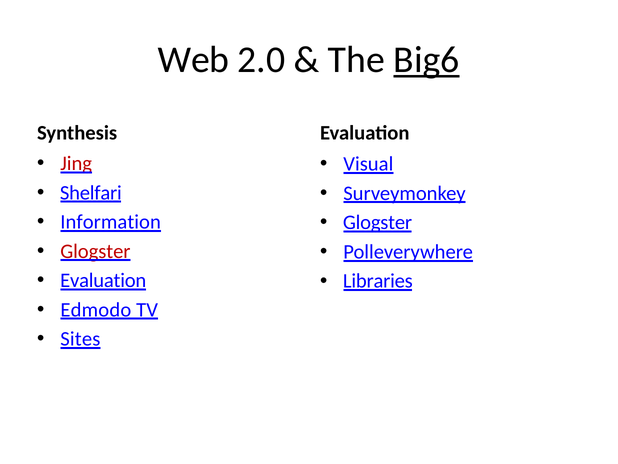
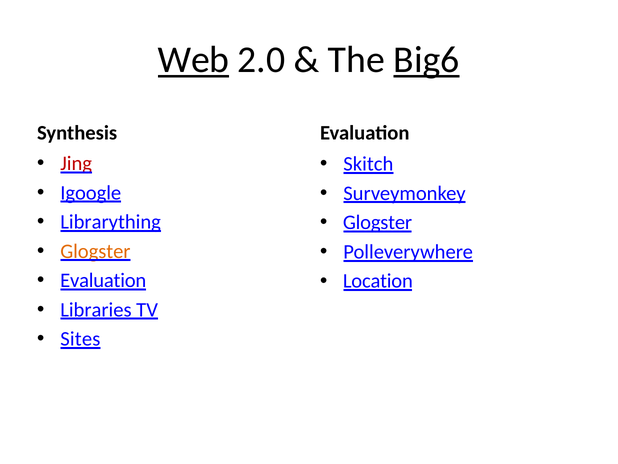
Web underline: none -> present (194, 60)
Visual: Visual -> Skitch (368, 164)
Shelfari: Shelfari -> Igoogle (91, 193)
Information: Information -> Librarything (111, 222)
Glogster colour: red -> orange (95, 251)
Libraries: Libraries -> Location (378, 281)
Edmodo: Edmodo -> Libraries (96, 310)
